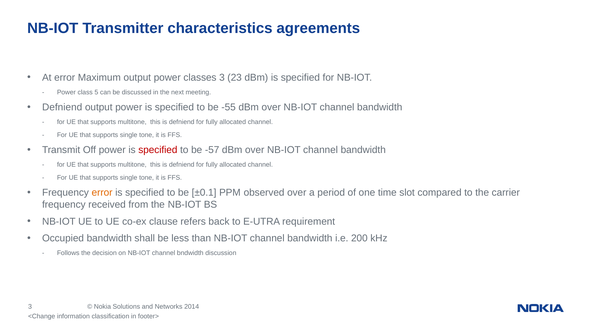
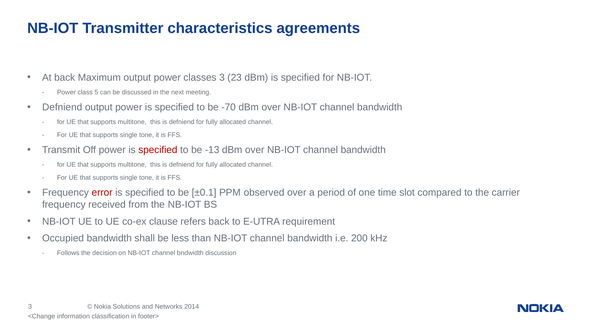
At error: error -> back (65, 78)
-55: -55 -> -70 (229, 107)
-57: -57 -> -13 (212, 150)
error colour: orange -> red (102, 193)
